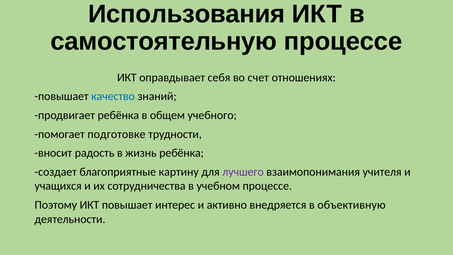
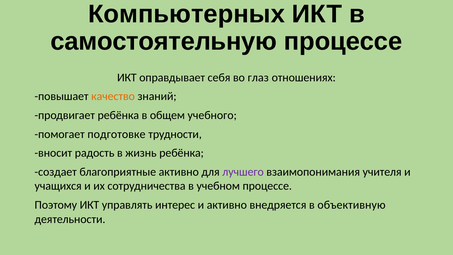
Использования: Использования -> Компьютерных (186, 14)
счет: счет -> глаз (258, 77)
качество colour: blue -> orange (113, 96)
благоприятные картину: картину -> активно (179, 172)
ИКТ повышает: повышает -> управлять (127, 205)
